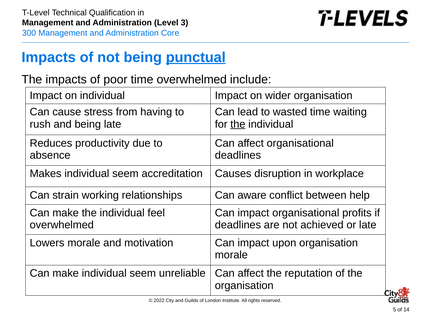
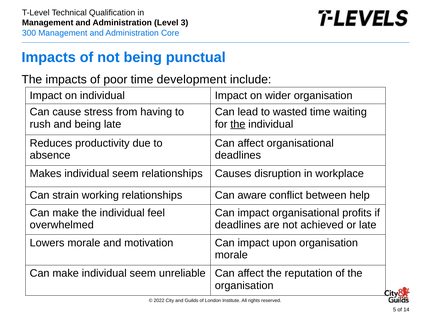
punctual underline: present -> none (196, 57)
time overwhelmed: overwhelmed -> development (192, 79)
seem accreditation: accreditation -> relationships (172, 173)
